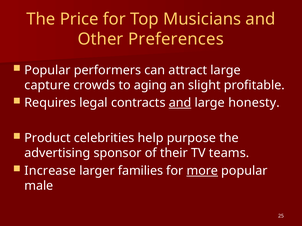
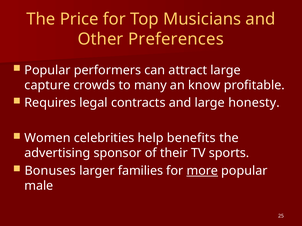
aging: aging -> many (150, 85)
slight: slight -> know (204, 85)
and underline: present -> none (180, 103)
Product: Product -> Women (47, 138)
purpose: purpose -> benefits (191, 138)
teams: teams -> sports (229, 153)
Increase: Increase -> Bonuses (50, 171)
